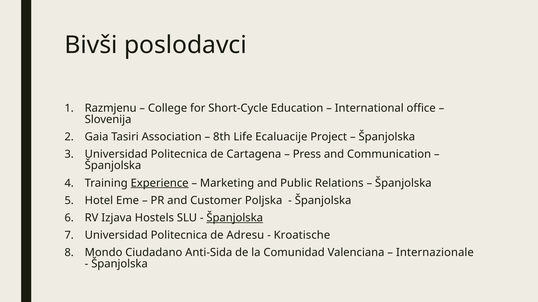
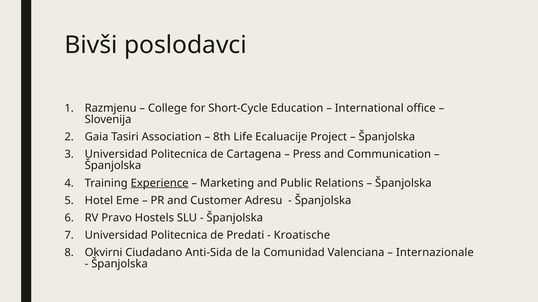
Poljska: Poljska -> Adresu (264, 201)
Izjava: Izjava -> Pravo (117, 218)
Španjolska underline: present -> none (235, 218)
Adresu: Adresu -> Predati (245, 236)
Mondo: Mondo -> Okvirni (104, 253)
